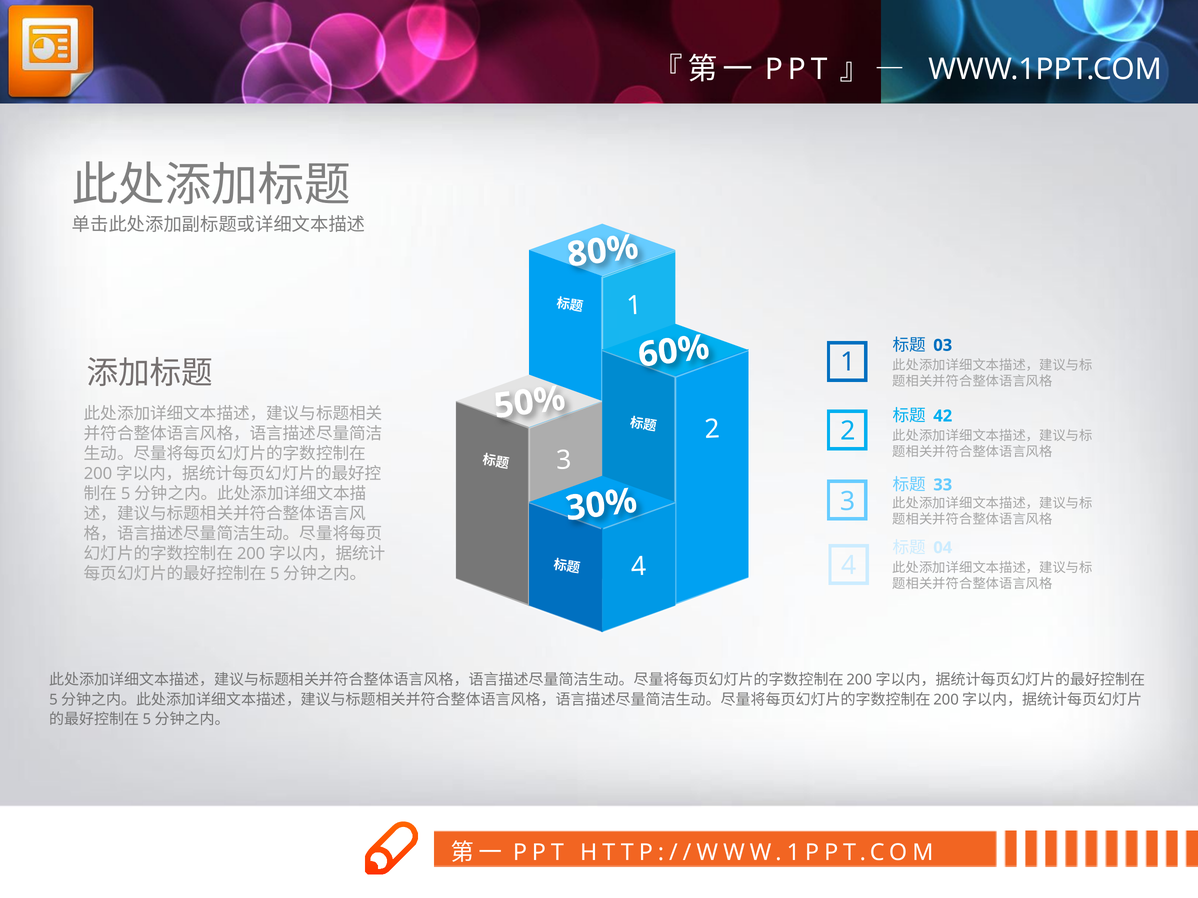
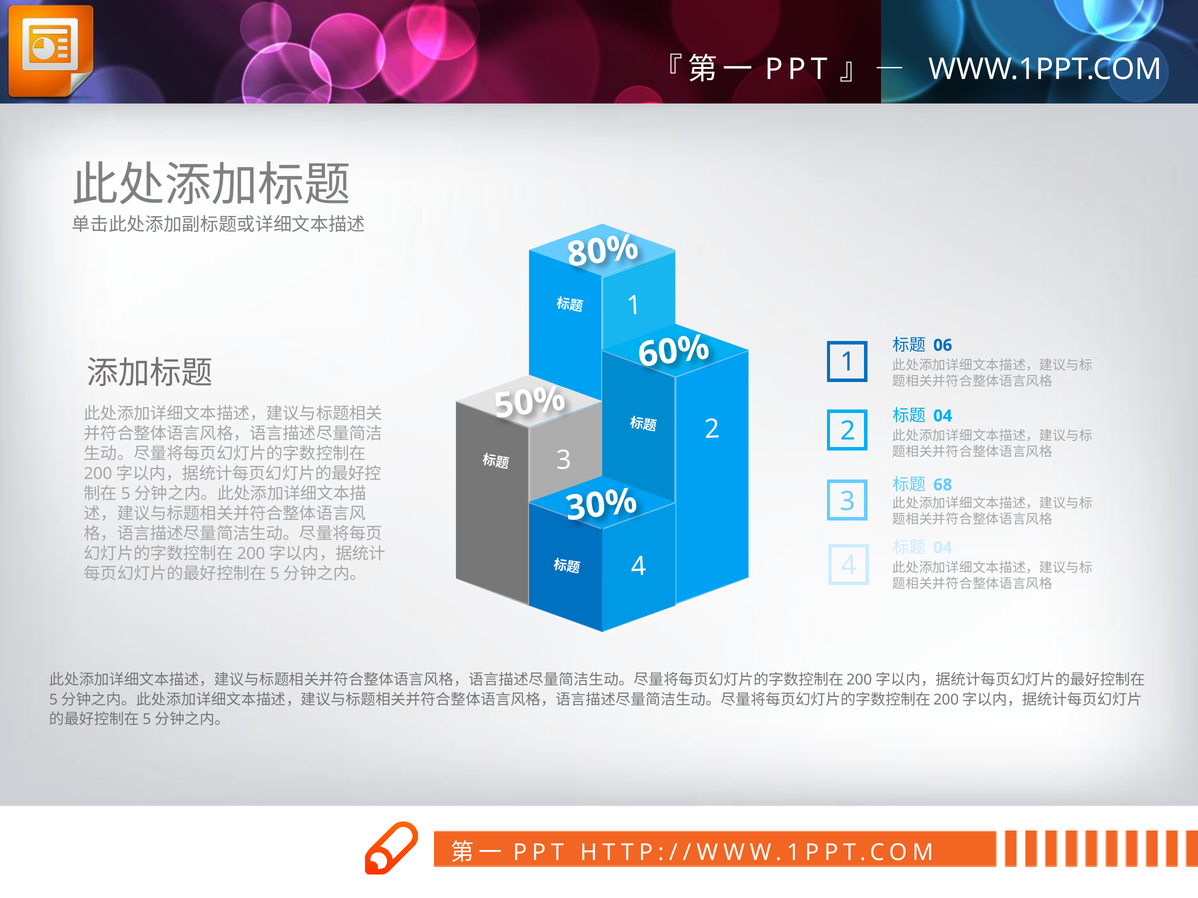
03: 03 -> 06 (943, 346)
42: 42 -> 04 (943, 416)
33: 33 -> 68 (943, 485)
